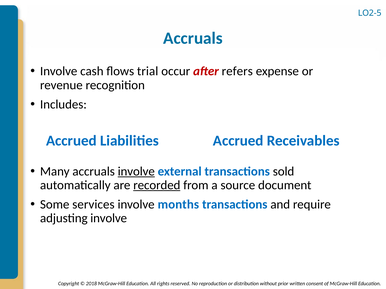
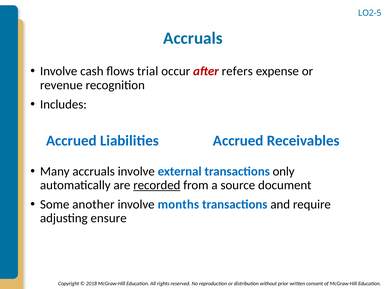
involve underline: present -> none (136, 172)
sold: sold -> only (284, 172)
services: services -> another (93, 205)
adjusting involve: involve -> ensure (109, 219)
